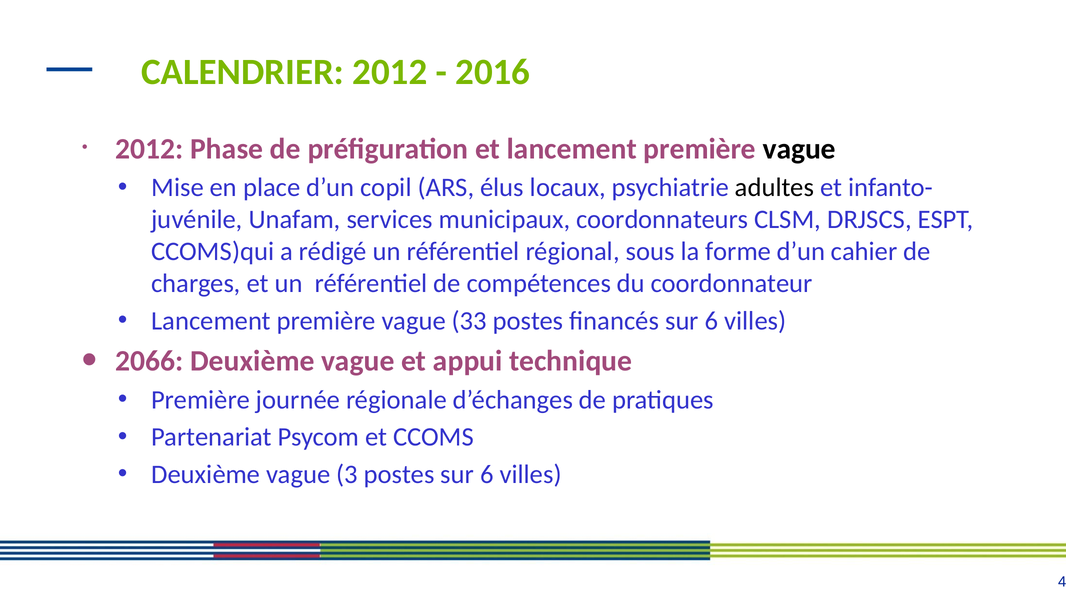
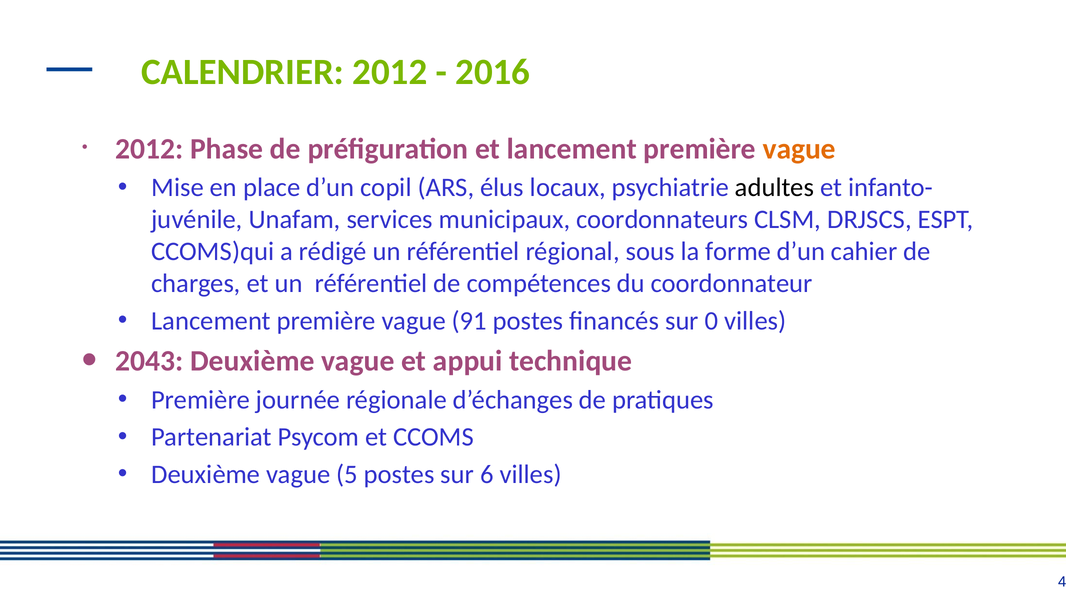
vague colour: black -> orange (799, 149)
33: 33 -> 91 (469, 321)
financés sur 6: 6 -> 0 (712, 321)
2066: 2066 -> 2043 (149, 361)
3: 3 -> 5 (347, 474)
